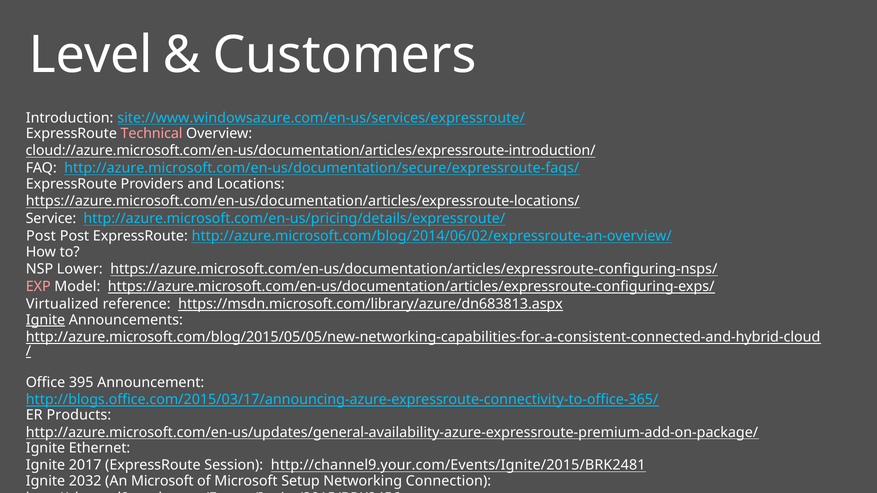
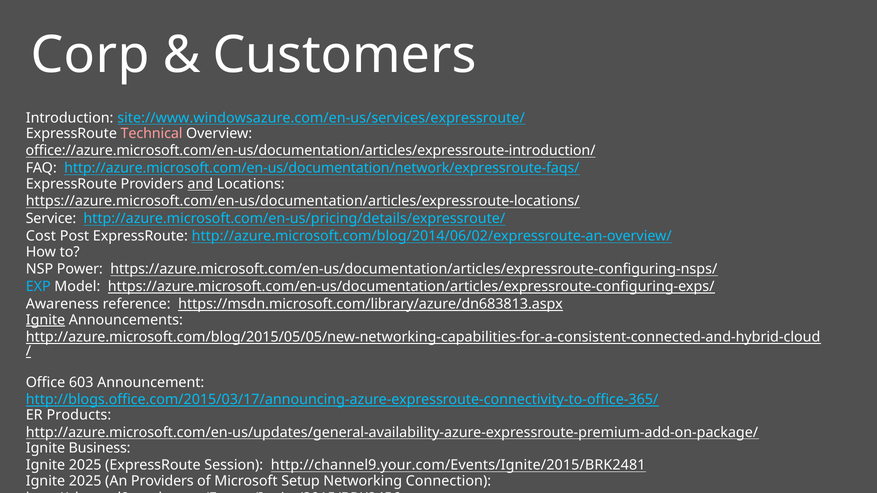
Level: Level -> Corp (90, 55)
cloud://azure.microsoft.com/en-us/documentation/articles/expressroute-introduction/: cloud://azure.microsoft.com/en-us/documentation/articles/expressroute-introduction/ -> office://azure.microsoft.com/en-us/documentation/articles/expressroute-introduction/ (311, 151)
http://azure.microsoft.com/en-us/documentation/secure/expressroute-faqs/: http://azure.microsoft.com/en-us/documentation/secure/expressroute-faqs/ -> http://azure.microsoft.com/en-us/documentation/network/expressroute-faqs/ (322, 168)
and underline: none -> present (200, 184)
Post: Post -> Cost (41, 236)
Lower: Lower -> Power (80, 269)
EXP colour: pink -> light blue (38, 287)
Virtualized: Virtualized -> Awareness (62, 304)
395: 395 -> 603 (81, 382)
Ethernet: Ethernet -> Business (100, 448)
2017: 2017 -> 2025 (85, 465)
2032: 2032 -> 2025 (85, 481)
An Microsoft: Microsoft -> Providers (162, 481)
